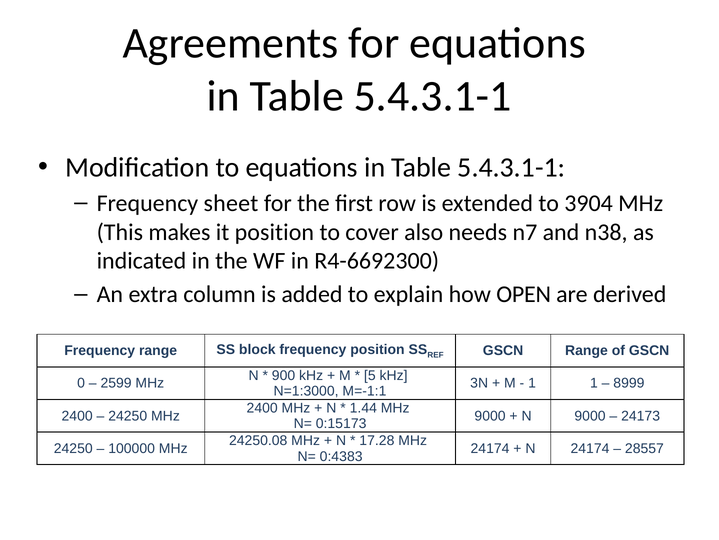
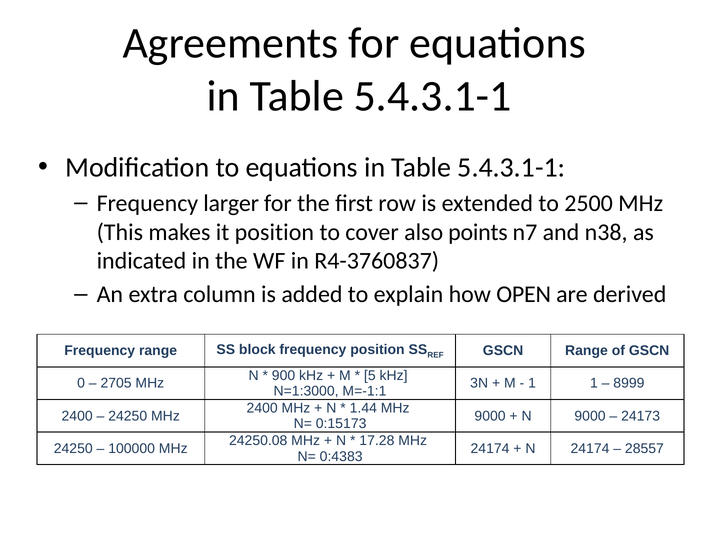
sheet: sheet -> larger (231, 203)
3904: 3904 -> 2500 (589, 203)
needs: needs -> points (478, 232)
R4-6692300: R4-6692300 -> R4-3760837 (377, 261)
2599: 2599 -> 2705 (116, 383)
